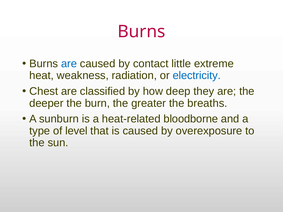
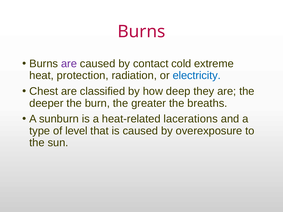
are colour: blue -> purple (69, 64)
little: little -> cold (181, 64)
weakness: weakness -> protection (83, 76)
bloodborne: bloodborne -> lacerations (191, 119)
